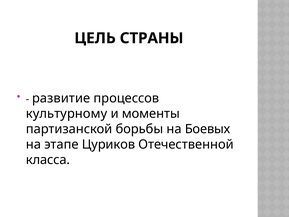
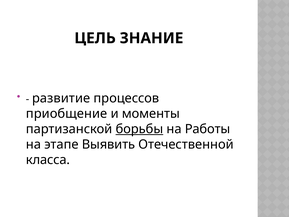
СТРАНЫ: СТРАНЫ -> ЗНАНИЕ (152, 38)
культурному: культурному -> приобщение (67, 113)
борьбы underline: none -> present (139, 129)
Боевых: Боевых -> Работы (208, 129)
Цуриков: Цуриков -> Выявить (108, 144)
